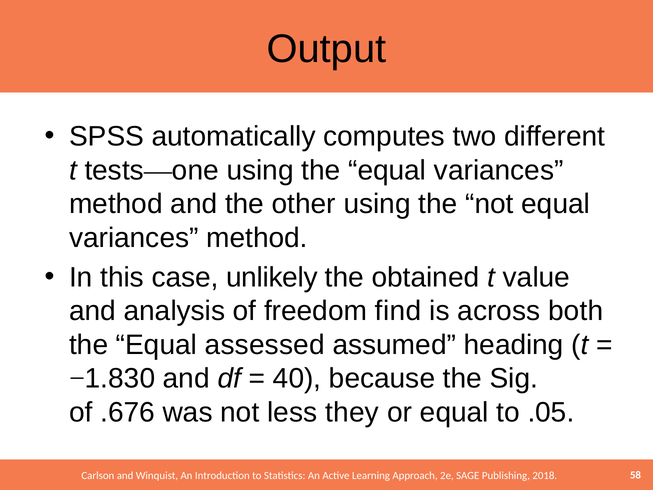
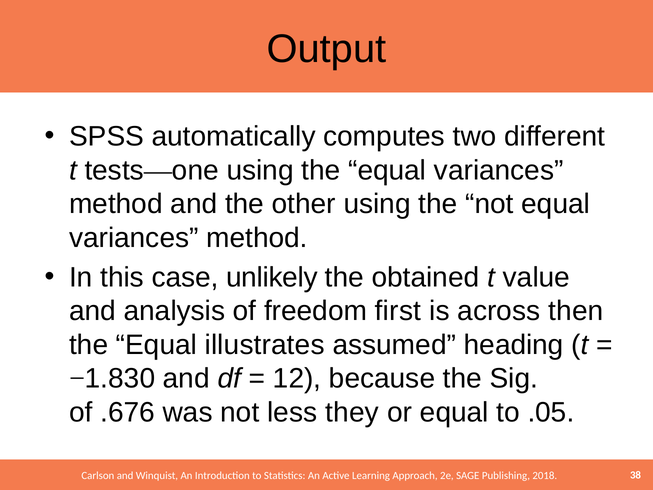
find: find -> first (398, 311)
both: both -> then (576, 311)
assessed: assessed -> illustrates (265, 345)
40: 40 -> 12 (297, 378)
58: 58 -> 38 (636, 475)
